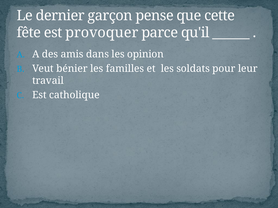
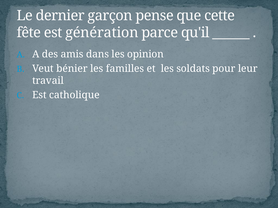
provoquer: provoquer -> génération (102, 33)
